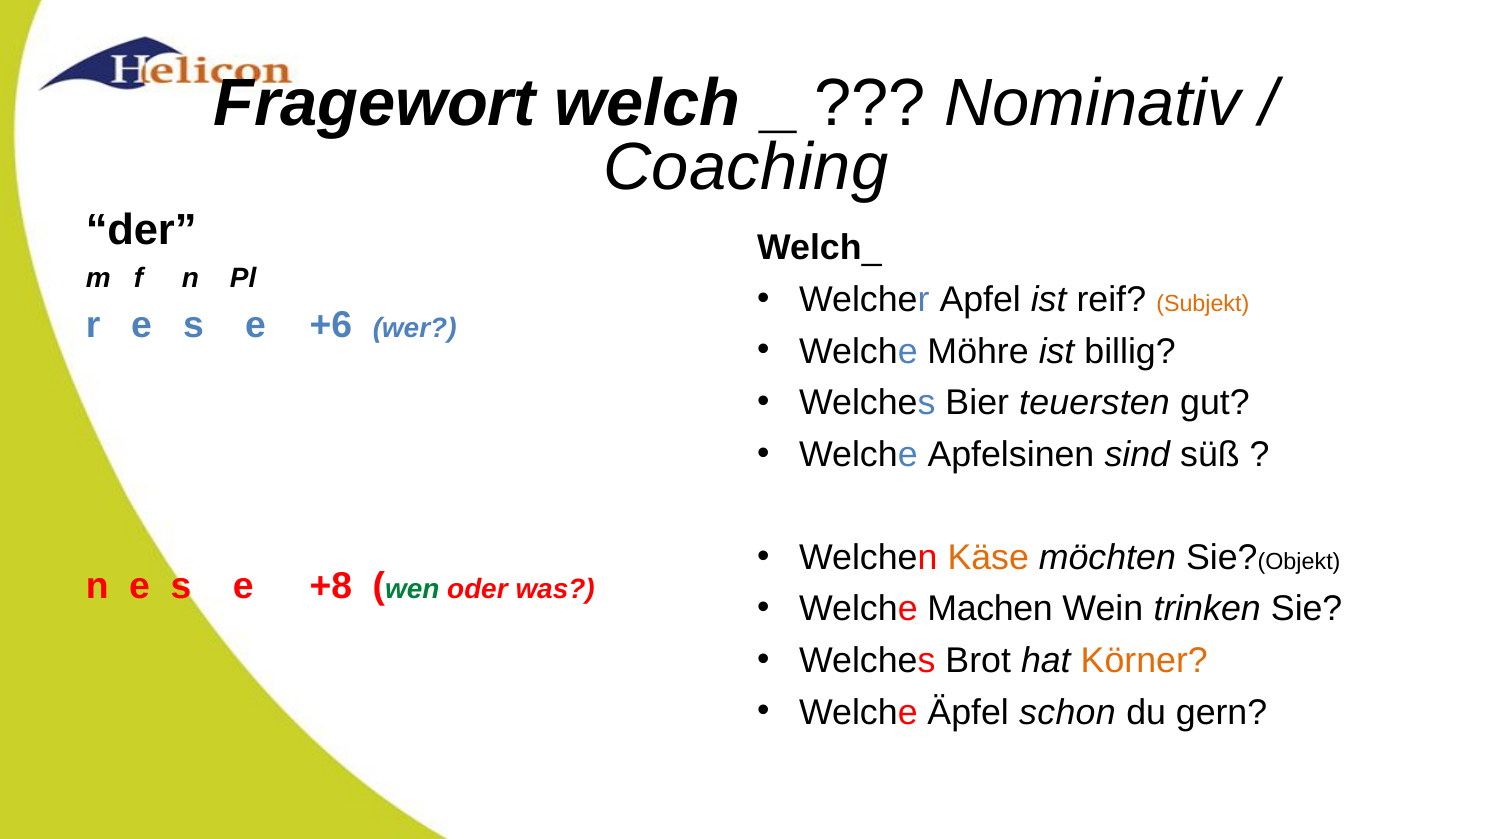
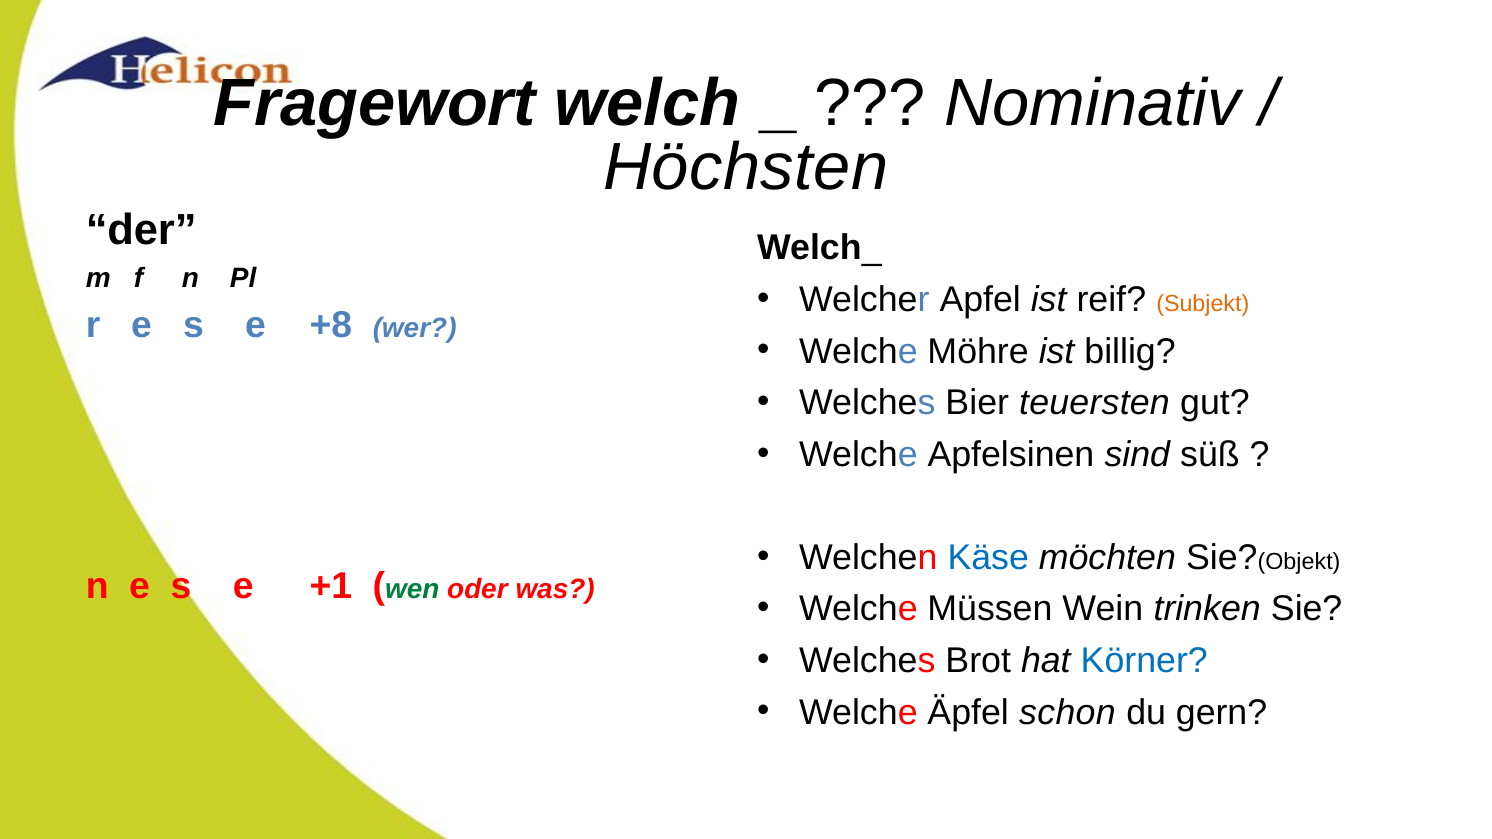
Coaching: Coaching -> Höchsten (746, 168)
+6: +6 -> +8 (331, 325)
Käse colour: orange -> blue (988, 558)
+8: +8 -> +1 (331, 586)
Machen: Machen -> Müssen (990, 609)
Körner colour: orange -> blue (1144, 661)
